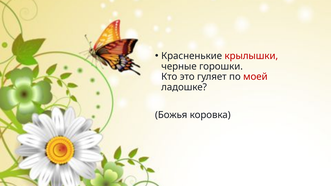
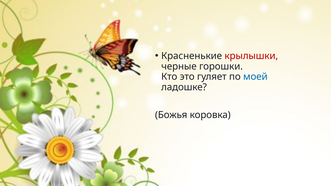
моей colour: red -> blue (255, 77)
